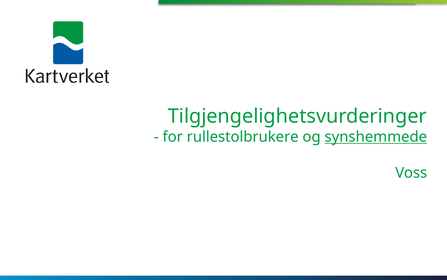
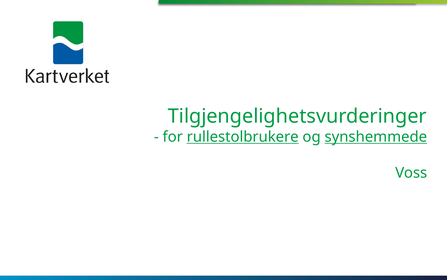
rullestolbrukere underline: none -> present (243, 137)
